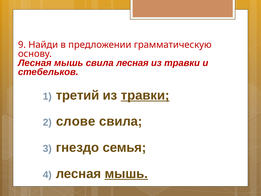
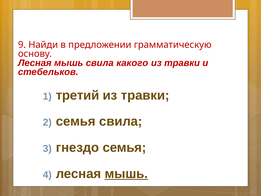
свила лесная: лесная -> какого (132, 63)
травки underline: present -> none (145, 95)
слове: слове -> семья (76, 121)
